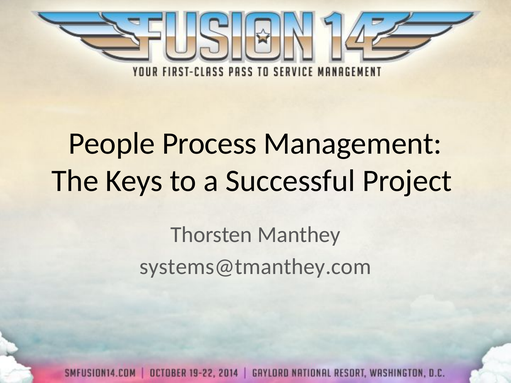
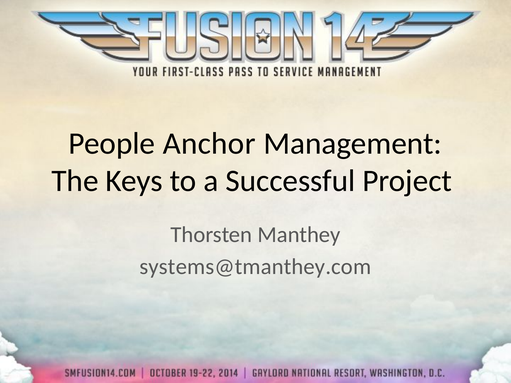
Process: Process -> Anchor (209, 144)
